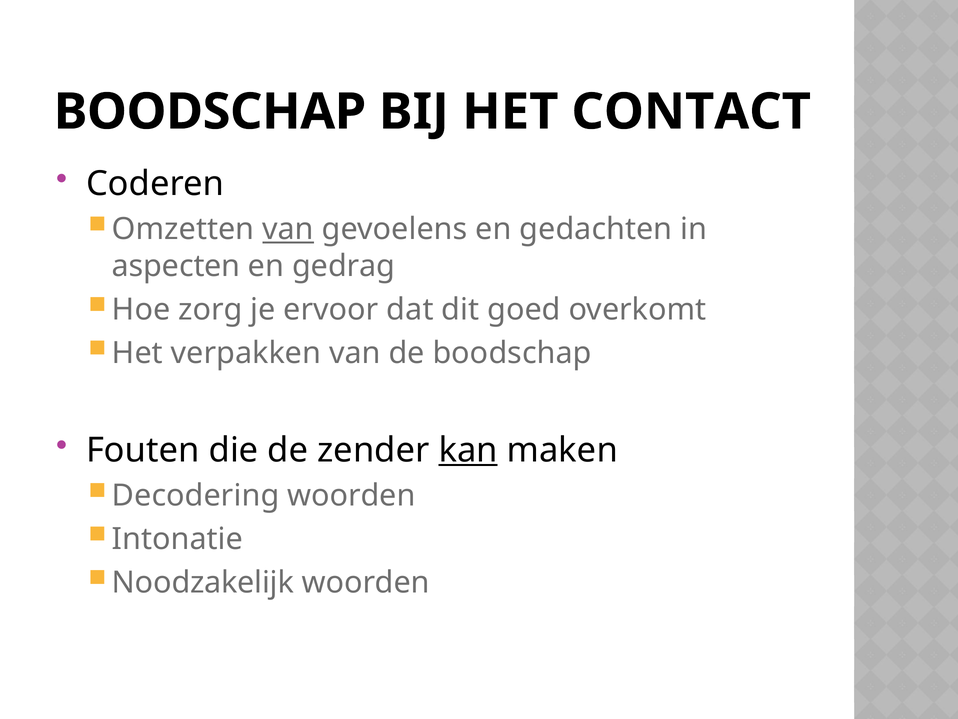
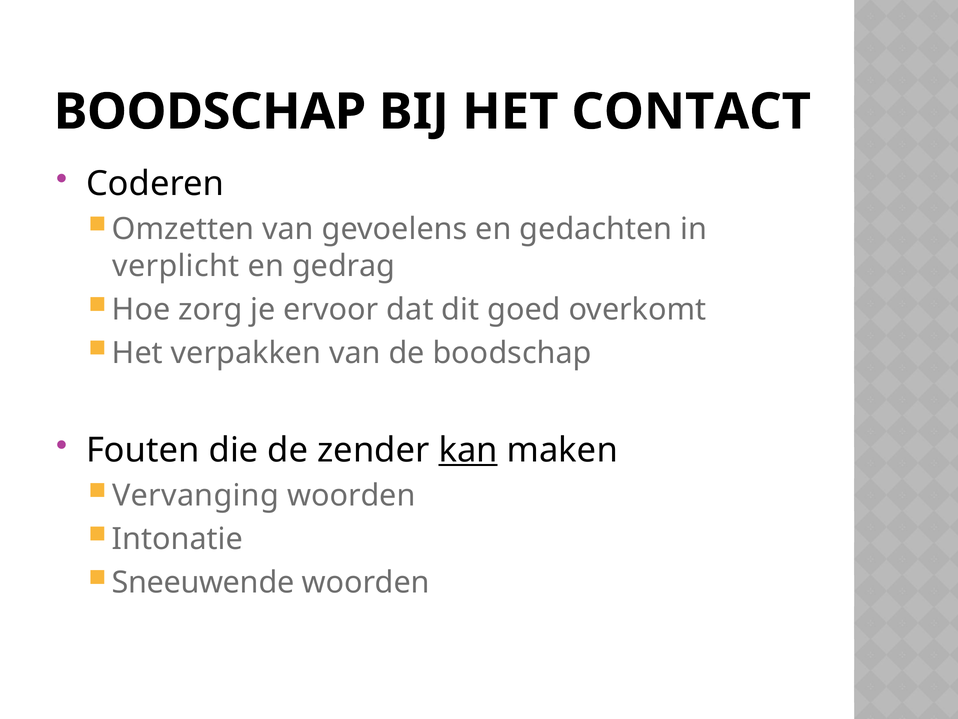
van underline: present -> none (288, 229)
aspecten: aspecten -> verplicht (176, 266)
Decodering: Decodering -> Vervanging (196, 495)
Noodzakelijk: Noodzakelijk -> Sneeuwende (203, 582)
